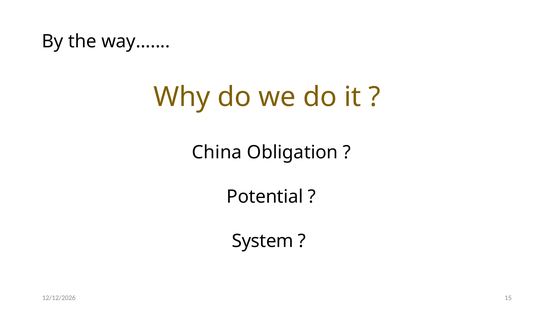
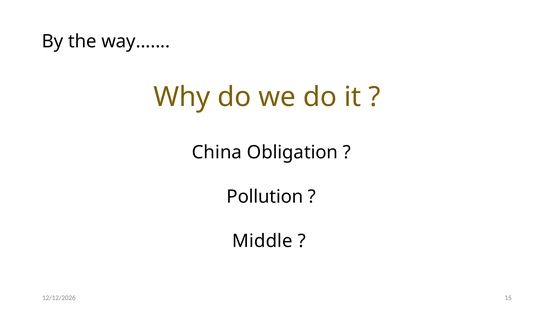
Potential: Potential -> Pollution (265, 197)
System: System -> Middle (262, 241)
